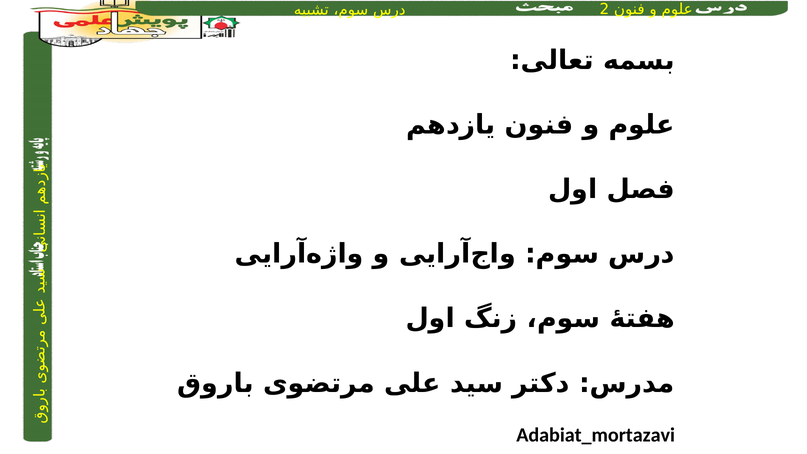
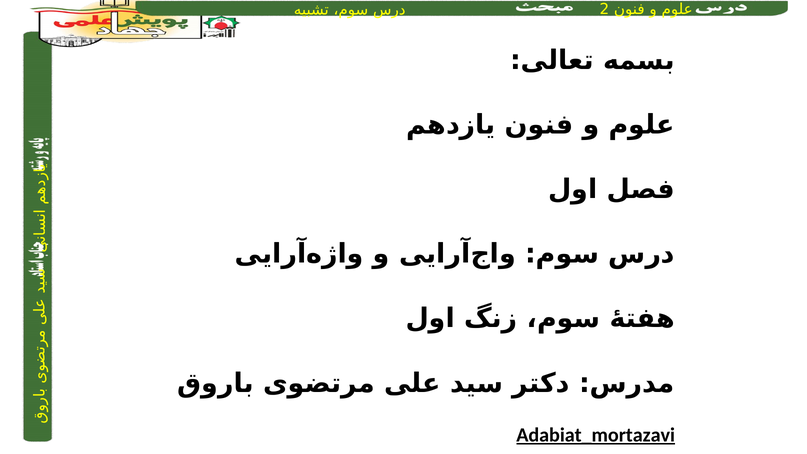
Adabiat_mortazavi underline: none -> present (596, 435)
